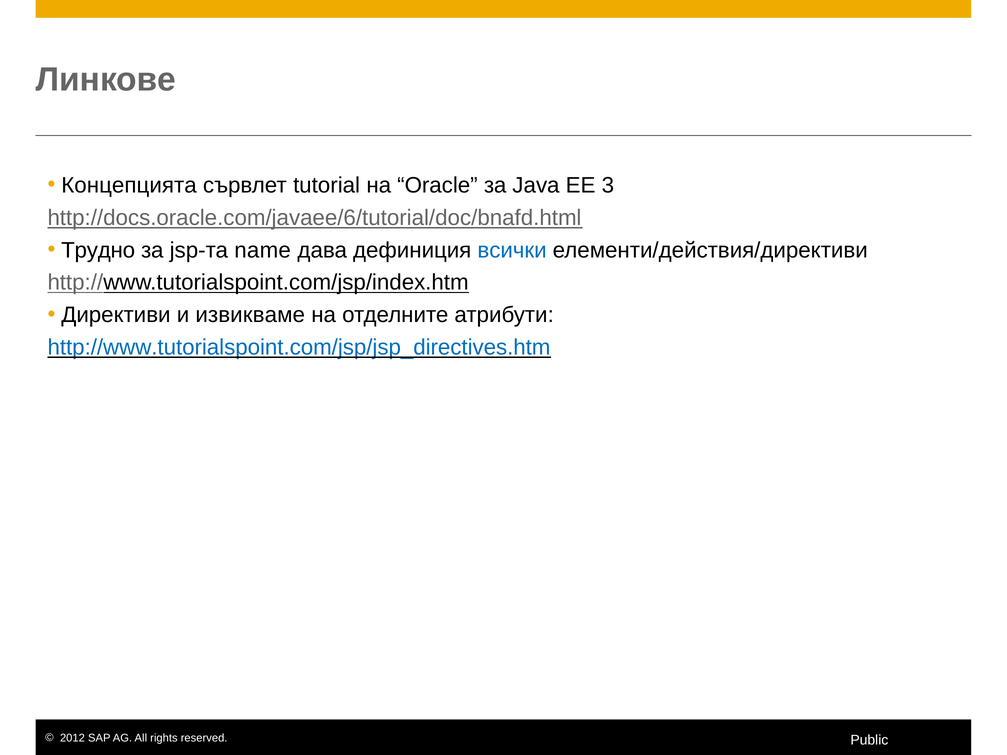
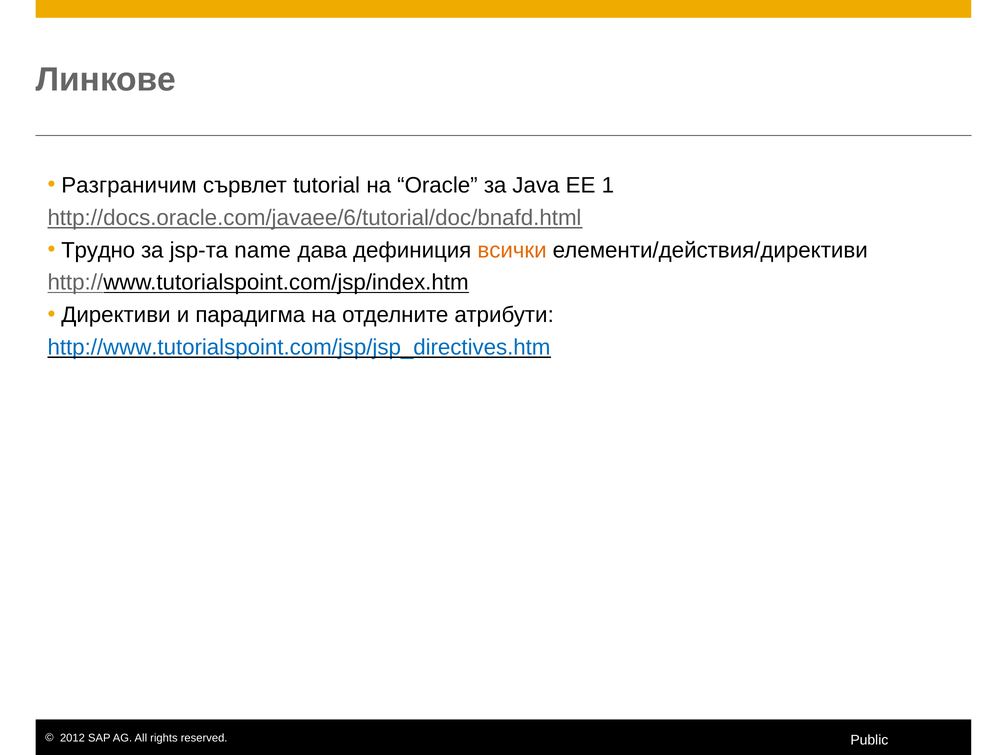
Концепцията: Концепцията -> Разграничим (129, 185)
3: 3 -> 1 (608, 185)
всички colour: blue -> orange (512, 250)
извикваме: извикваме -> парадигма (250, 315)
